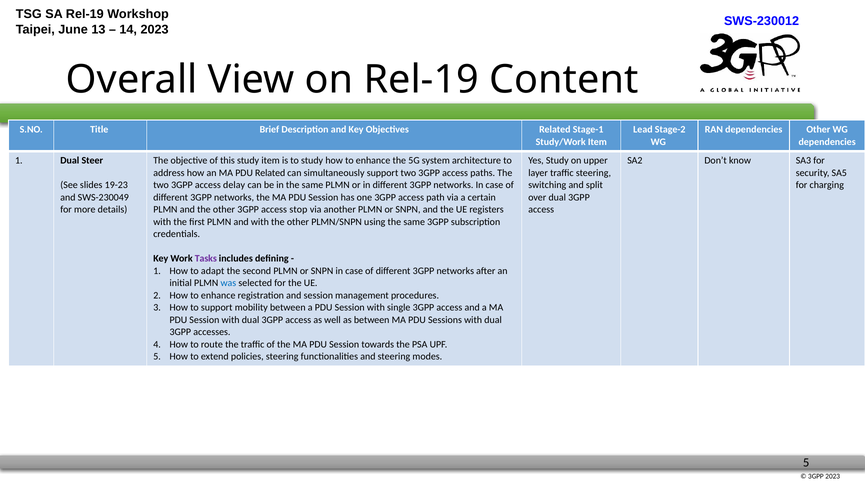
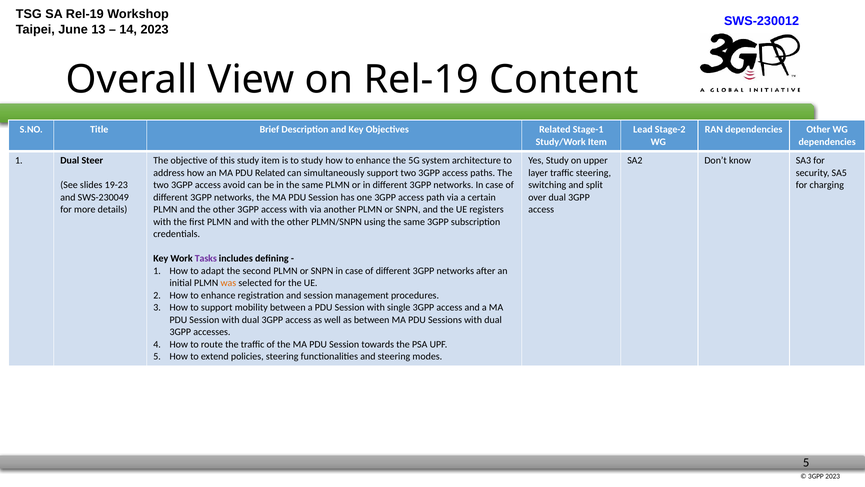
delay: delay -> avoid (234, 185)
access stop: stop -> with (298, 209)
was colour: blue -> orange (228, 283)
